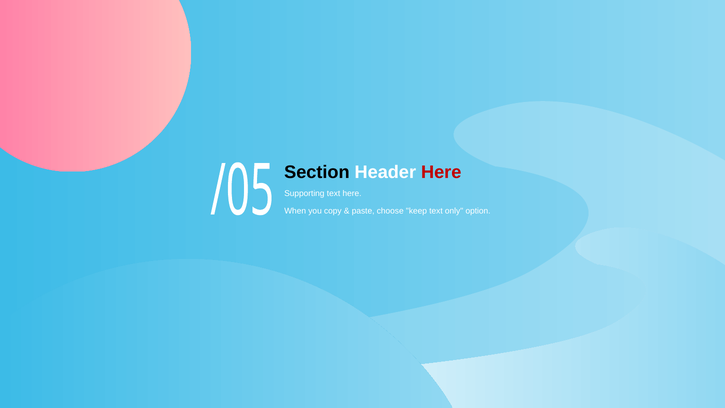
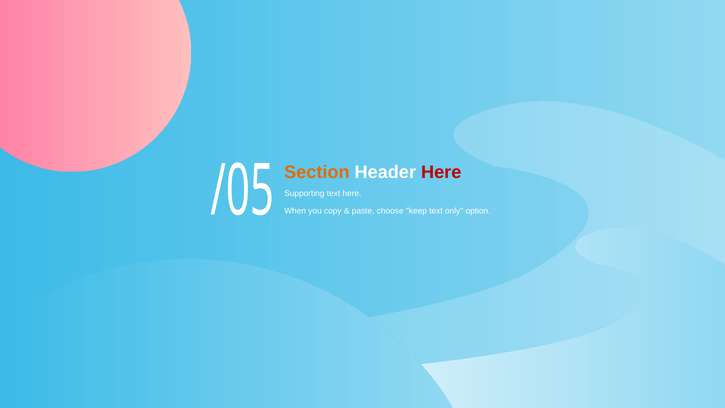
Section colour: black -> orange (317, 172)
